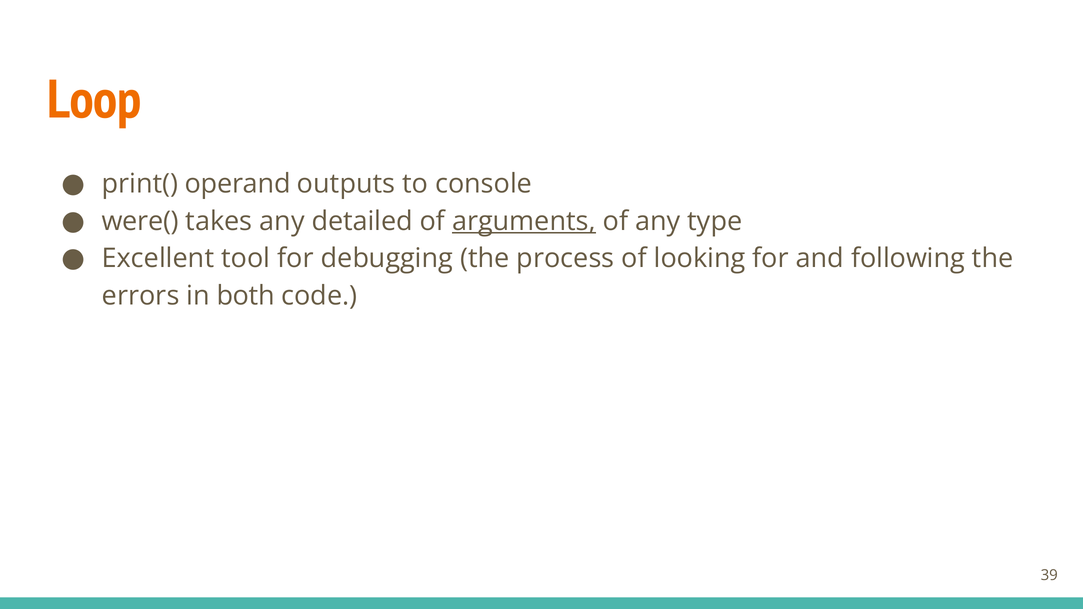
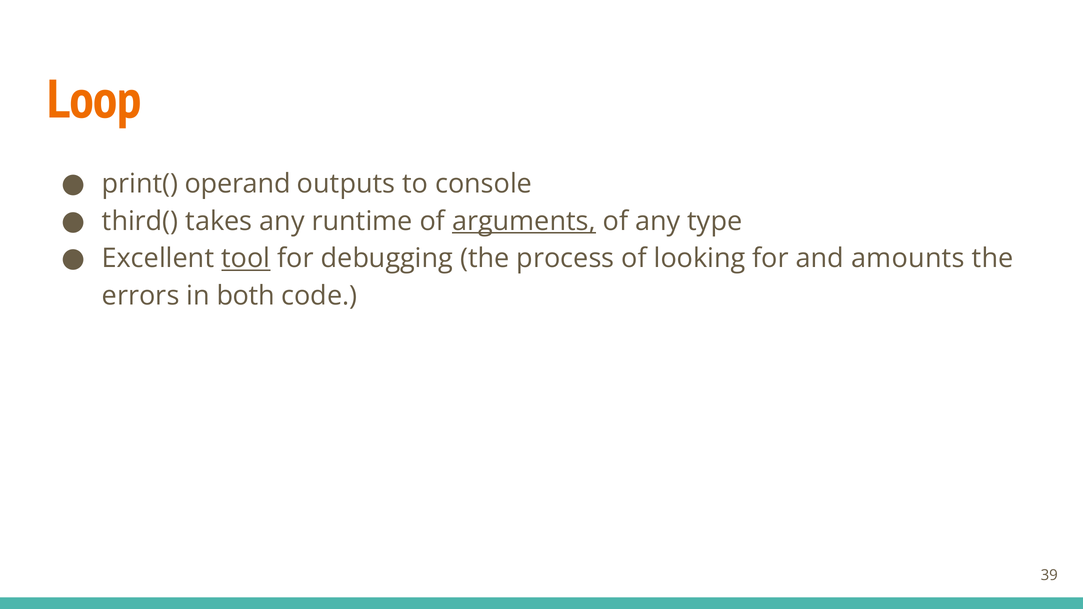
were(: were( -> third( (140, 221)
detailed: detailed -> runtime (362, 221)
tool underline: none -> present (246, 259)
following: following -> amounts (908, 259)
